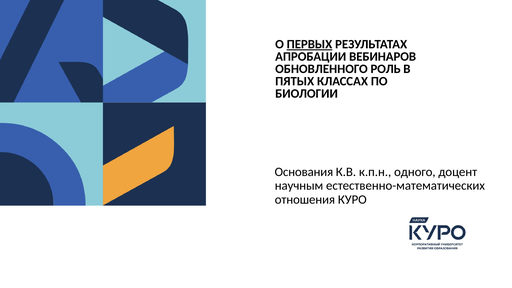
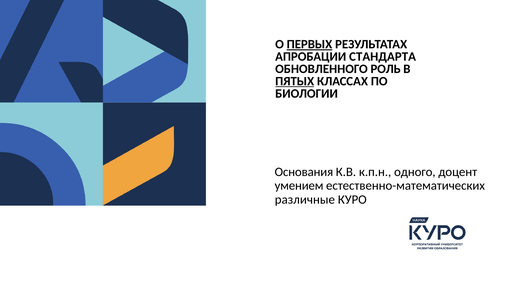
ВЕБИНАРОВ: ВЕБИНАРОВ -> СТАНДАРТА (383, 57)
ПЯТЫХ underline: none -> present (295, 81)
научным: научным -> умением (299, 186)
отношения: отношения -> различные (305, 199)
